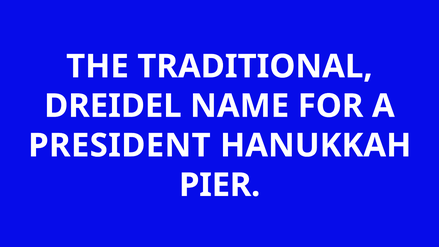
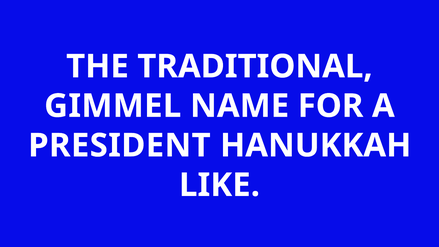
DREIDEL: DREIDEL -> GIMMEL (113, 106)
PIER: PIER -> LIKE (219, 185)
